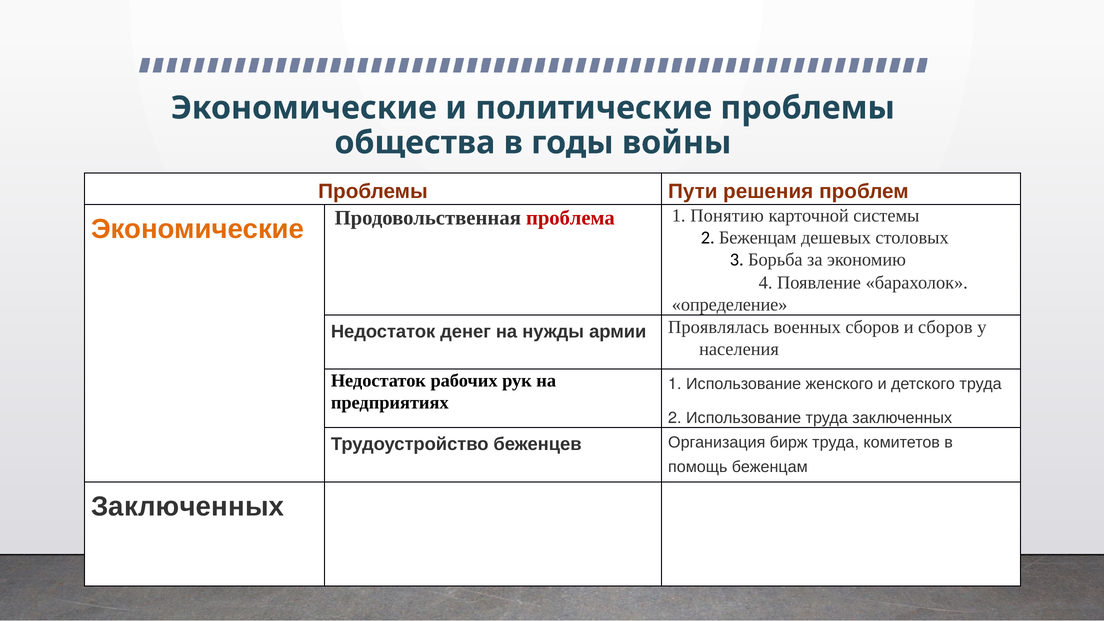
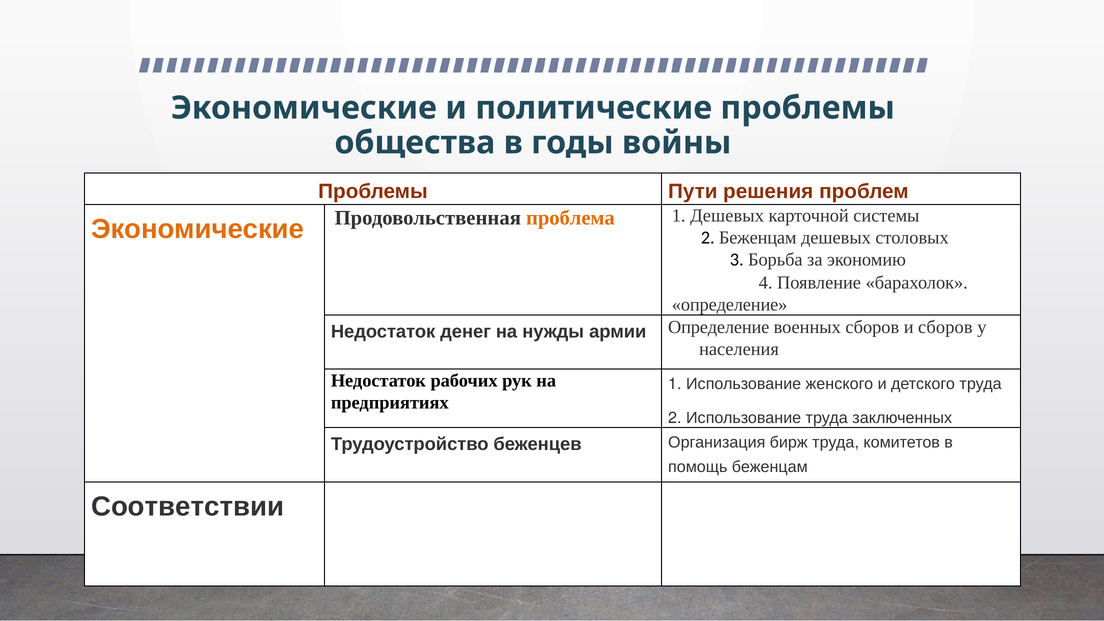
проблема colour: red -> orange (570, 218)
1 Понятию: Понятию -> Дешевых (727, 216)
армии Проявлялась: Проявлялась -> Определение (719, 327)
Заключенных: Заключенных -> Соответствии (188, 506)
